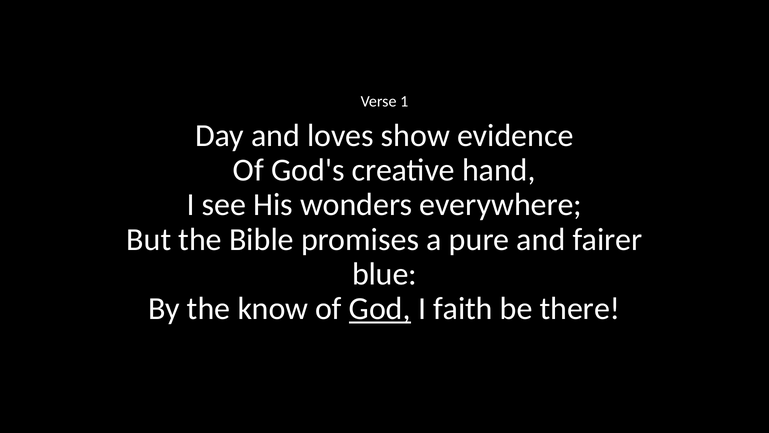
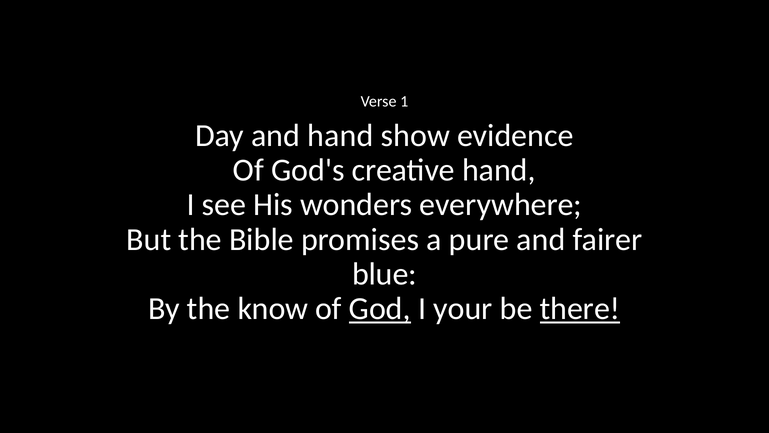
and loves: loves -> hand (340, 135)
faith: faith -> your (463, 308)
there underline: none -> present (580, 308)
